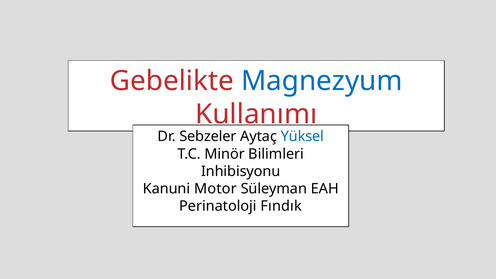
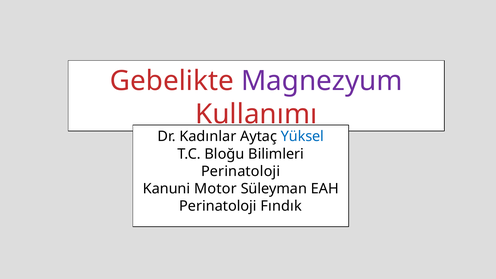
Magnezyum colour: blue -> purple (322, 81)
Sebzeler: Sebzeler -> Kadınlar (208, 137)
Minör: Minör -> Bloğu (225, 154)
Inhibisyonu: Inhibisyonu -> Perinatoloji (241, 171)
